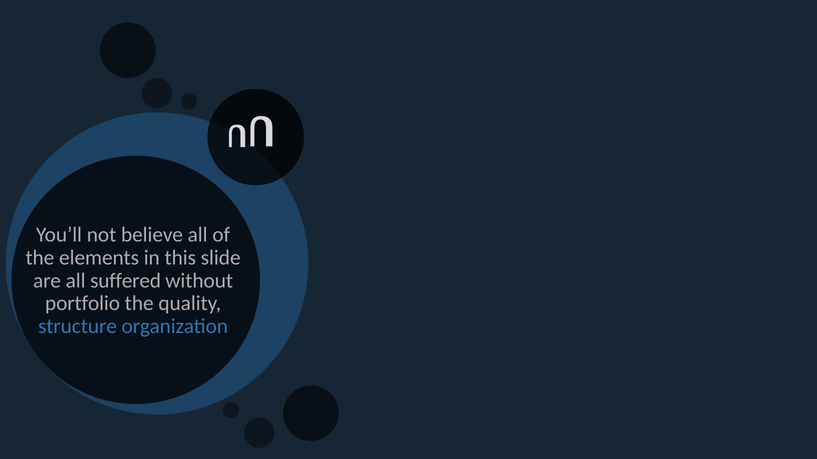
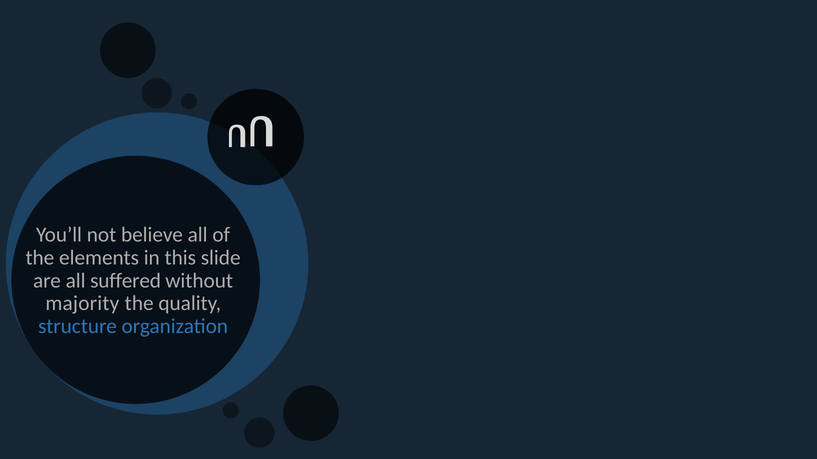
portfolio: portfolio -> majority (82, 304)
